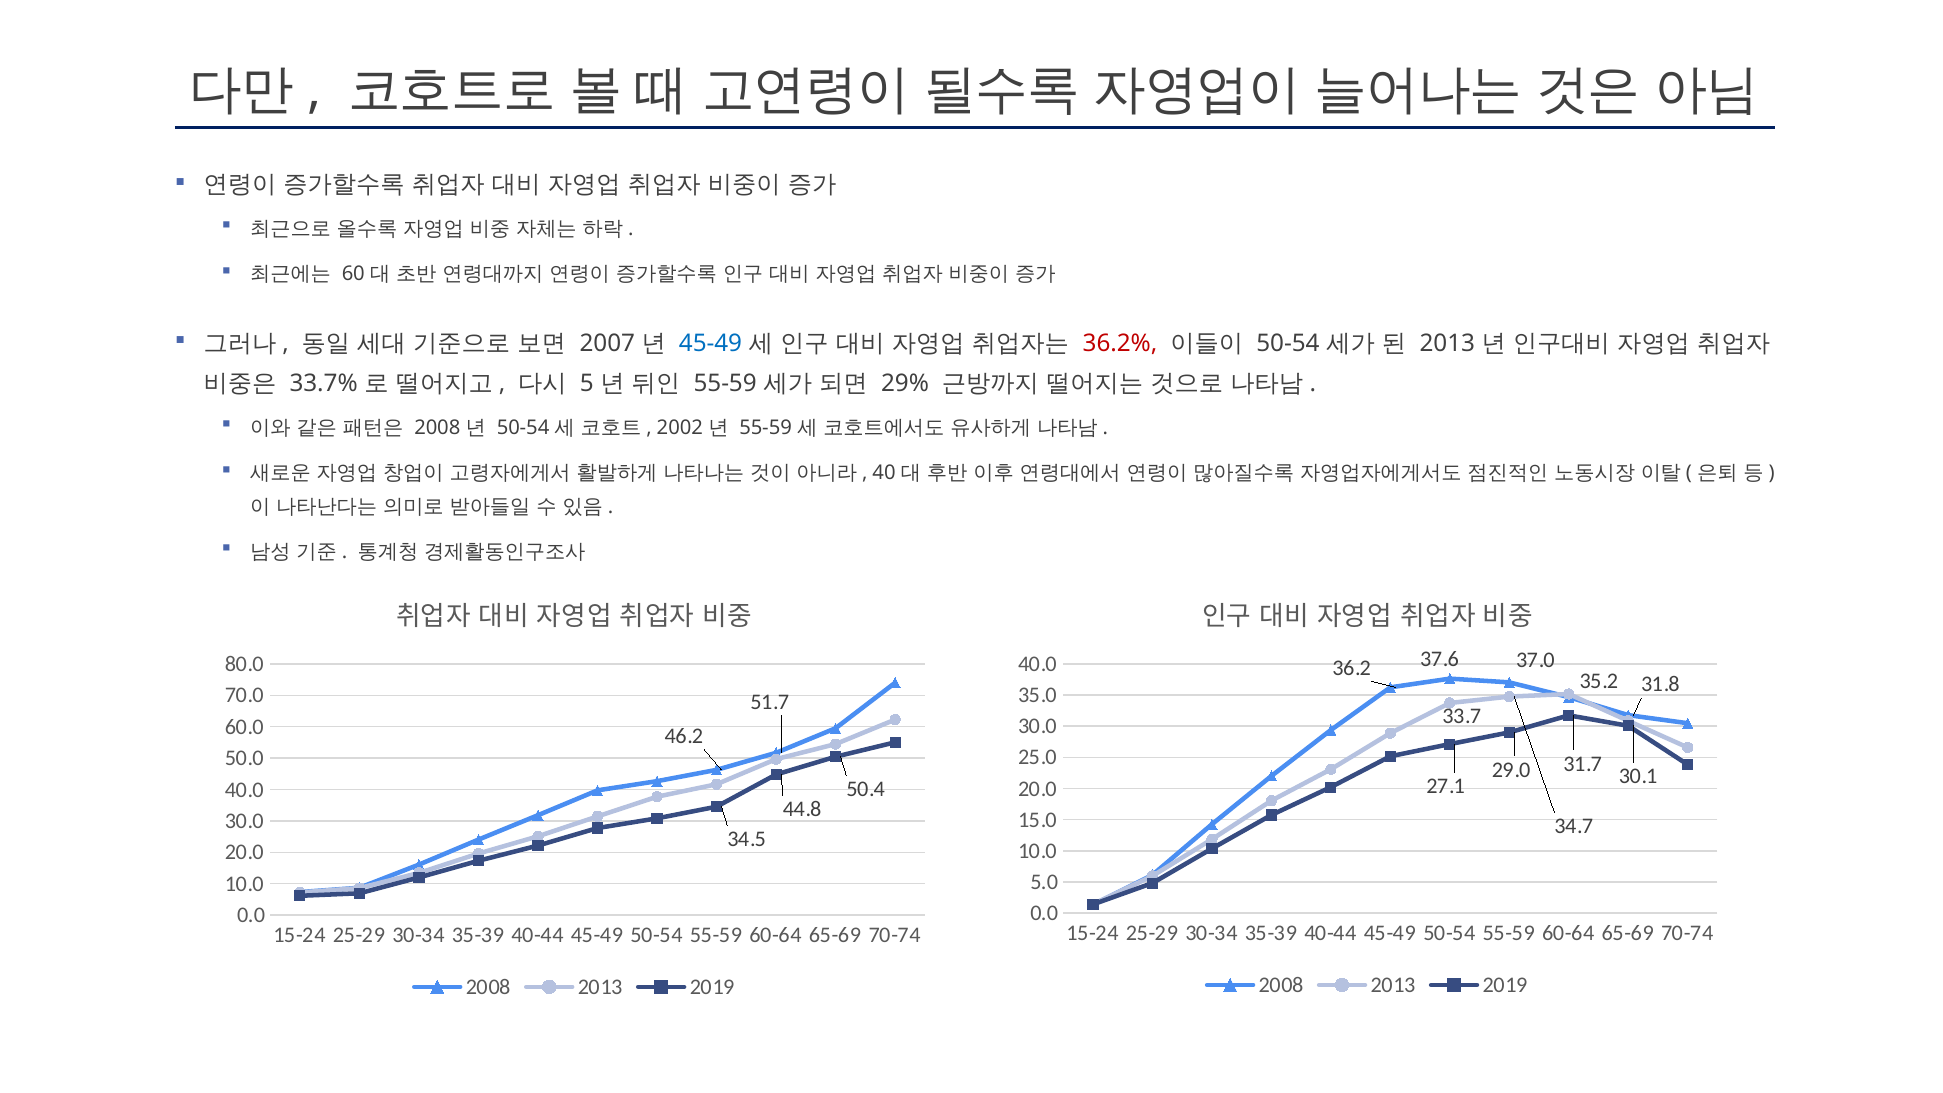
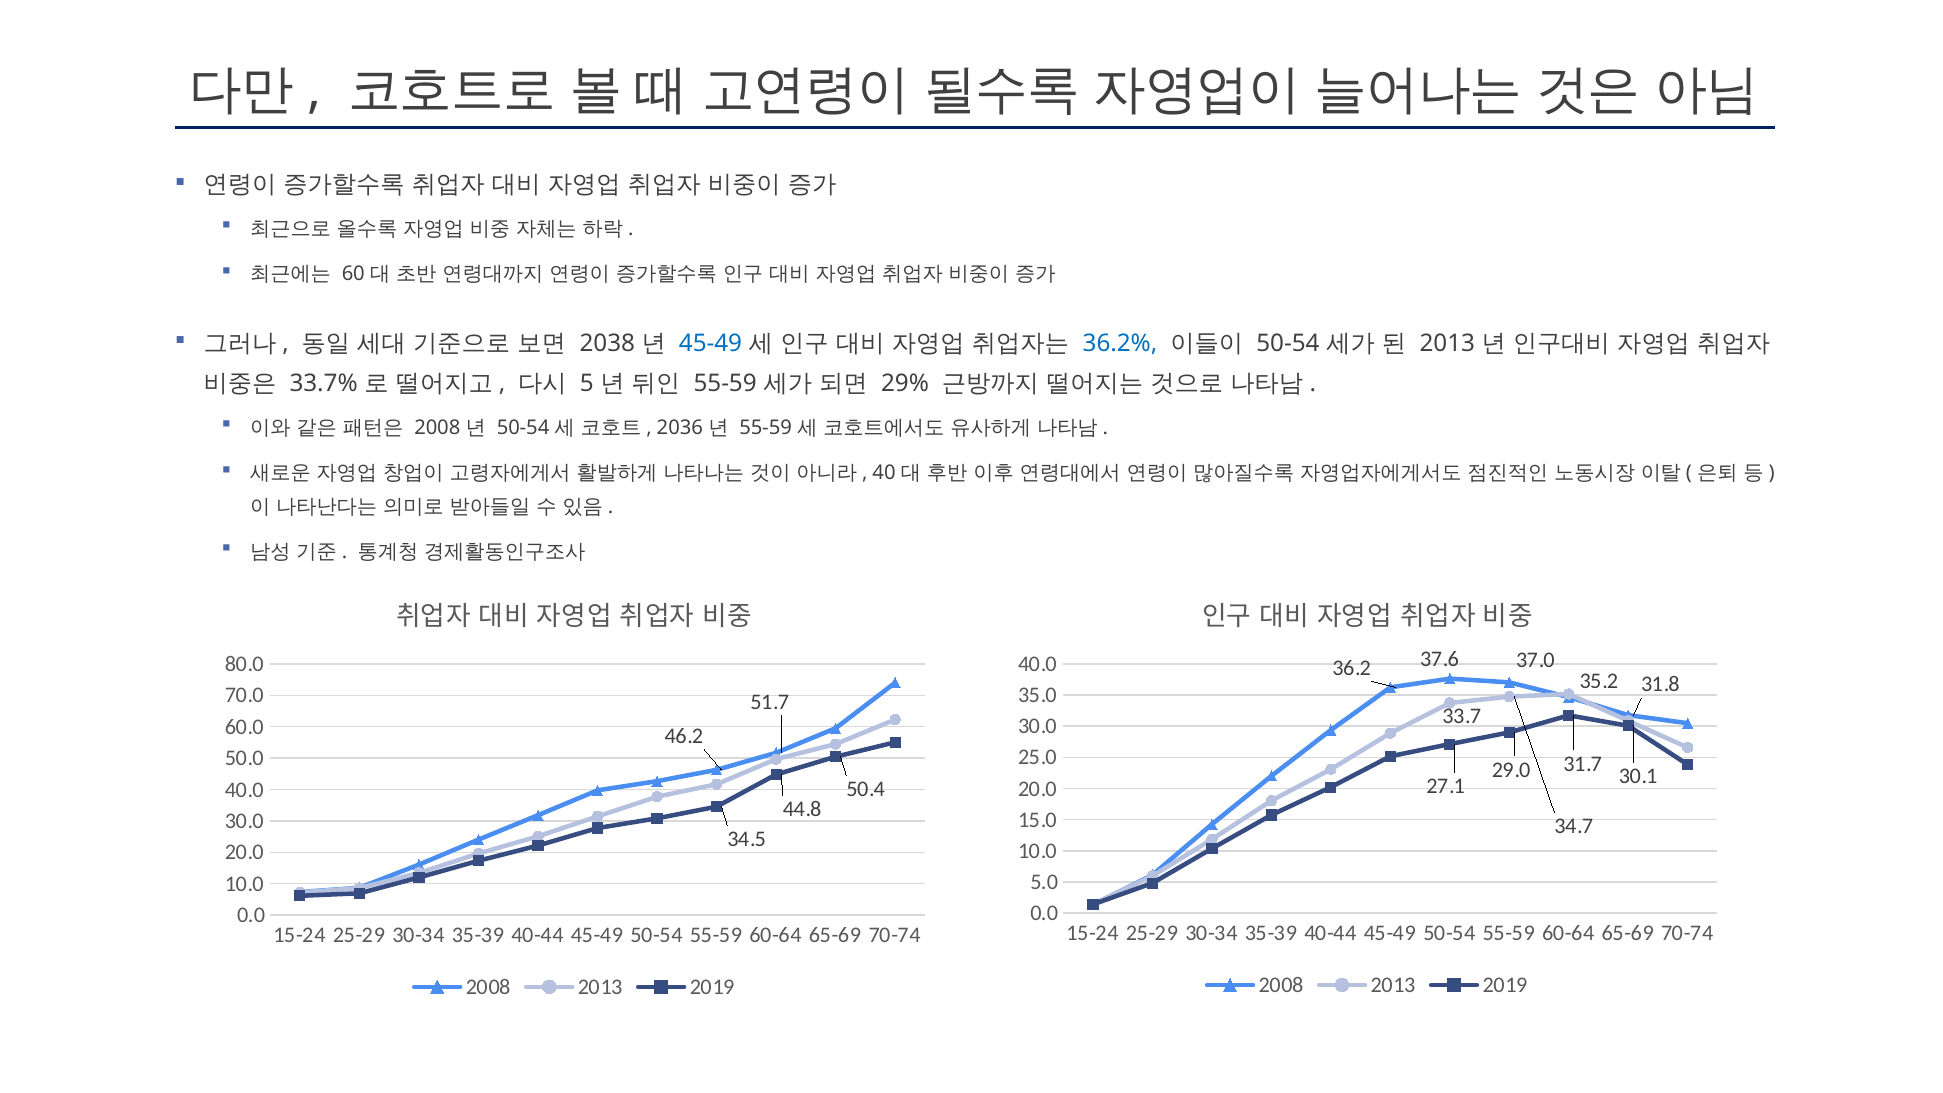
2007: 2007 -> 2038 (607, 344)
36.2% colour: red -> blue (1120, 344)
2002: 2002 -> 2036 (680, 428)
